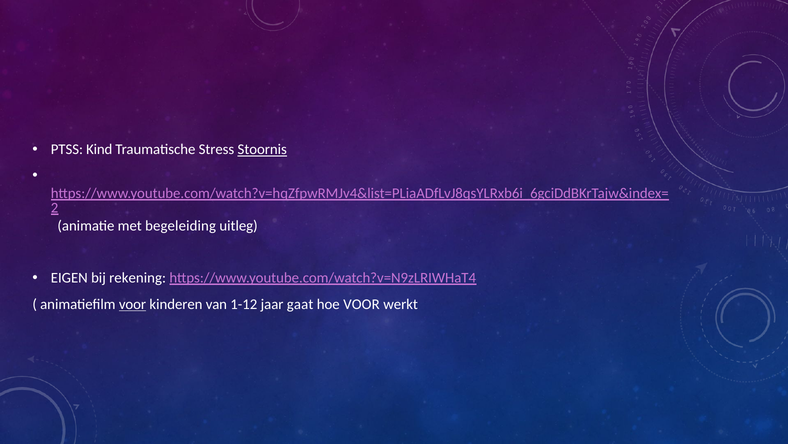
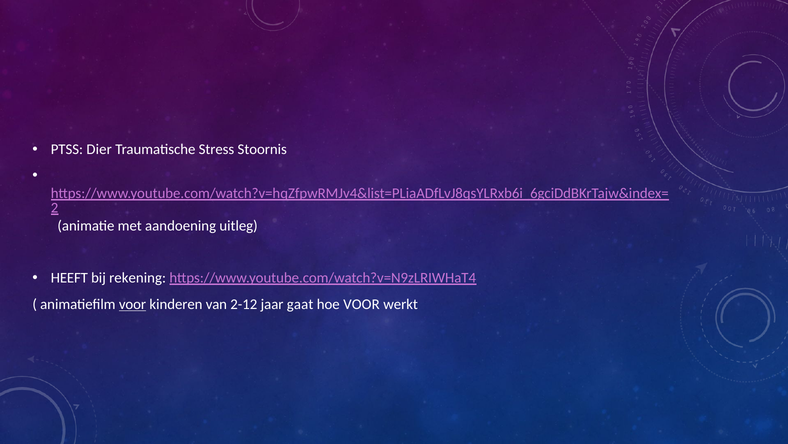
Kind: Kind -> Dier (99, 149)
Stoornis underline: present -> none (262, 149)
begeleiding: begeleiding -> aandoening (181, 226)
EIGEN: EIGEN -> HEEFT (69, 278)
1-12: 1-12 -> 2-12 (244, 304)
